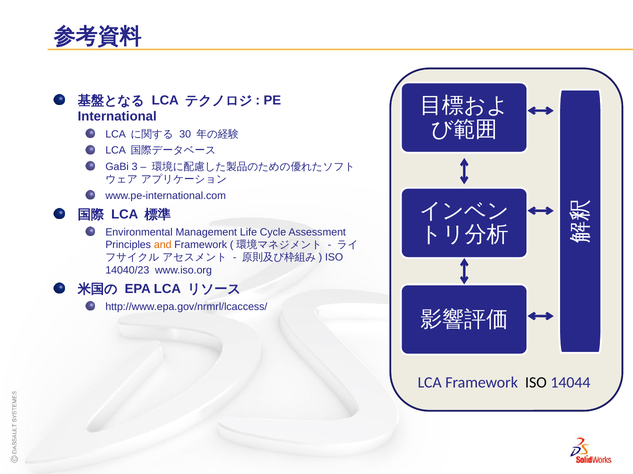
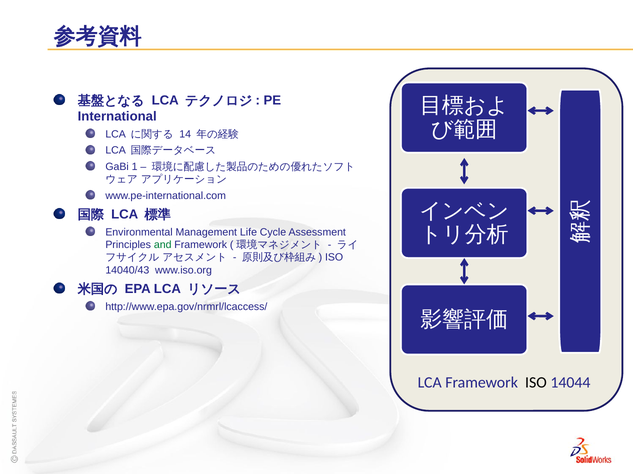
30: 30 -> 14 (185, 134)
3: 3 -> 1 (135, 167)
and colour: orange -> green (163, 245)
14040/23: 14040/23 -> 14040/43 (127, 271)
